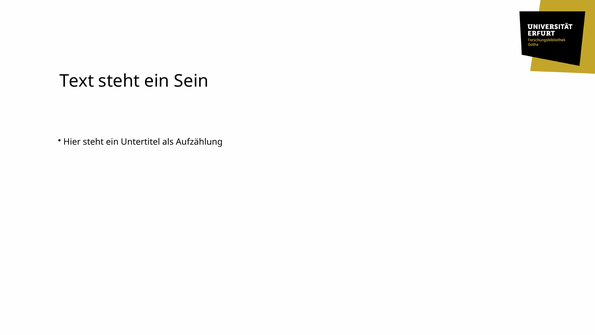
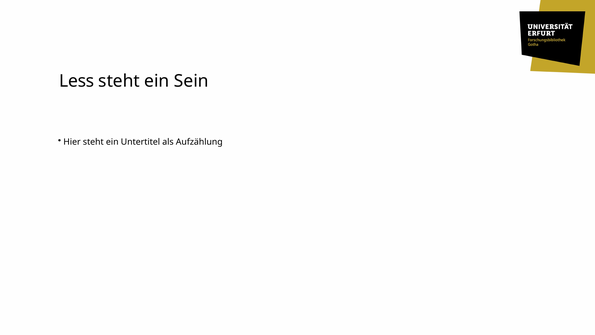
Text: Text -> Less (77, 81)
